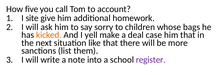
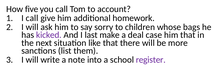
I site: site -> call (32, 18)
kicked colour: orange -> purple (49, 35)
yell: yell -> last (91, 35)
